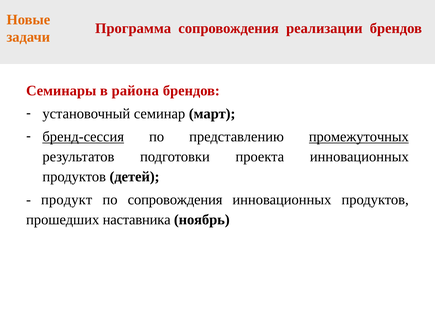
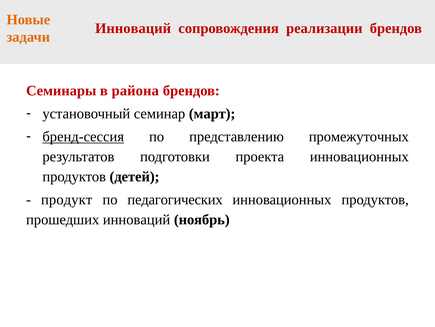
Программа: Программа -> Инноваций (133, 28)
промежуточных underline: present -> none (359, 136)
по сопровождения: сопровождения -> педагогических (175, 199)
прошедших наставника: наставника -> инноваций (137, 219)
